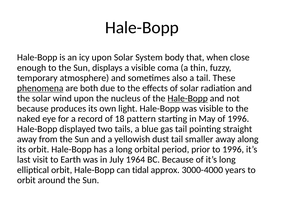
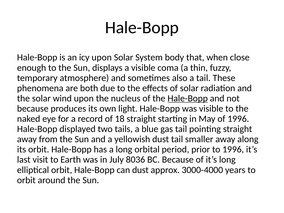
phenomena underline: present -> none (40, 88)
18 pattern: pattern -> straight (141, 119)
1964: 1964 -> 8036 (135, 160)
can tidal: tidal -> dust (140, 170)
